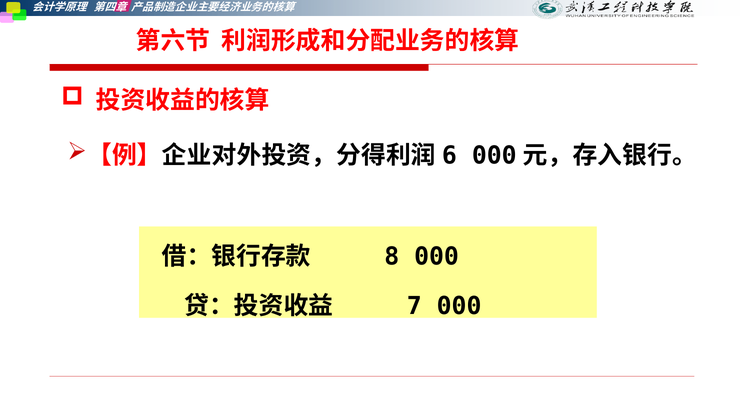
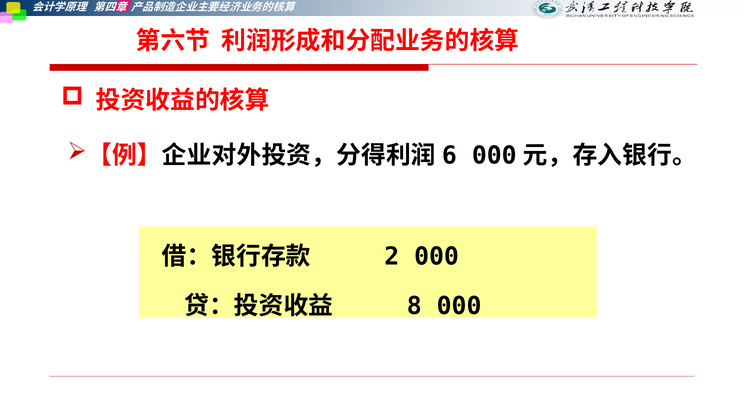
8: 8 -> 2 (392, 257)
7: 7 -> 8 (414, 306)
